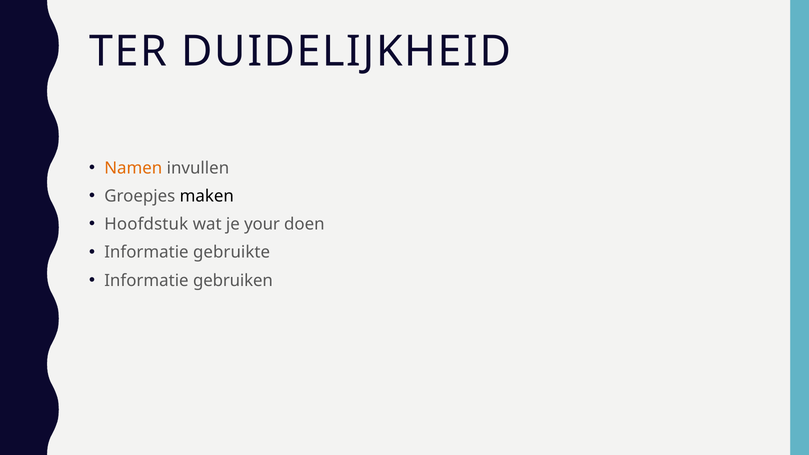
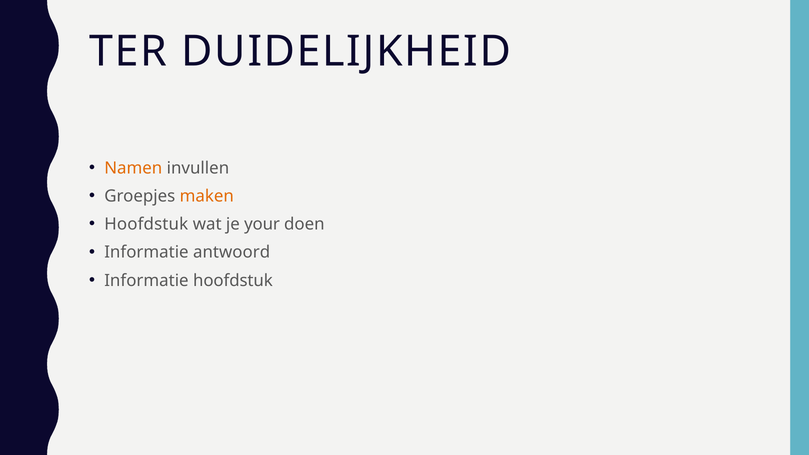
maken colour: black -> orange (207, 196)
gebruikte: gebruikte -> antwoord (232, 252)
Informatie gebruiken: gebruiken -> hoofdstuk (233, 281)
